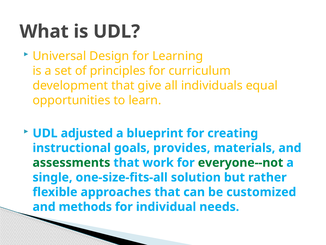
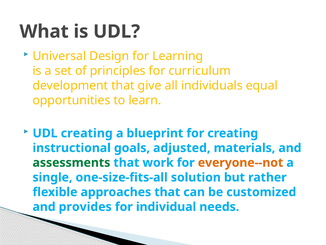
UDL adjusted: adjusted -> creating (87, 133)
provides: provides -> adjusted (182, 148)
everyone--not colour: green -> orange (241, 162)
methods: methods -> provides (85, 206)
